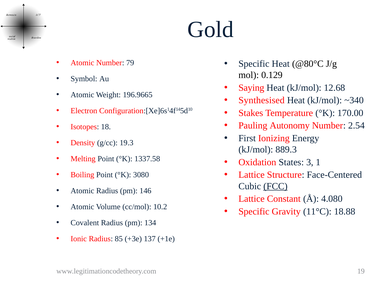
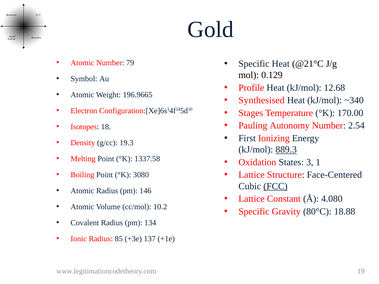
@80°C: @80°C -> @21°C (308, 64)
Saying: Saying -> Profile (251, 88)
Stakes: Stakes -> Stages (251, 113)
889.3 underline: none -> present (286, 150)
11°C: 11°C -> 80°C (317, 212)
